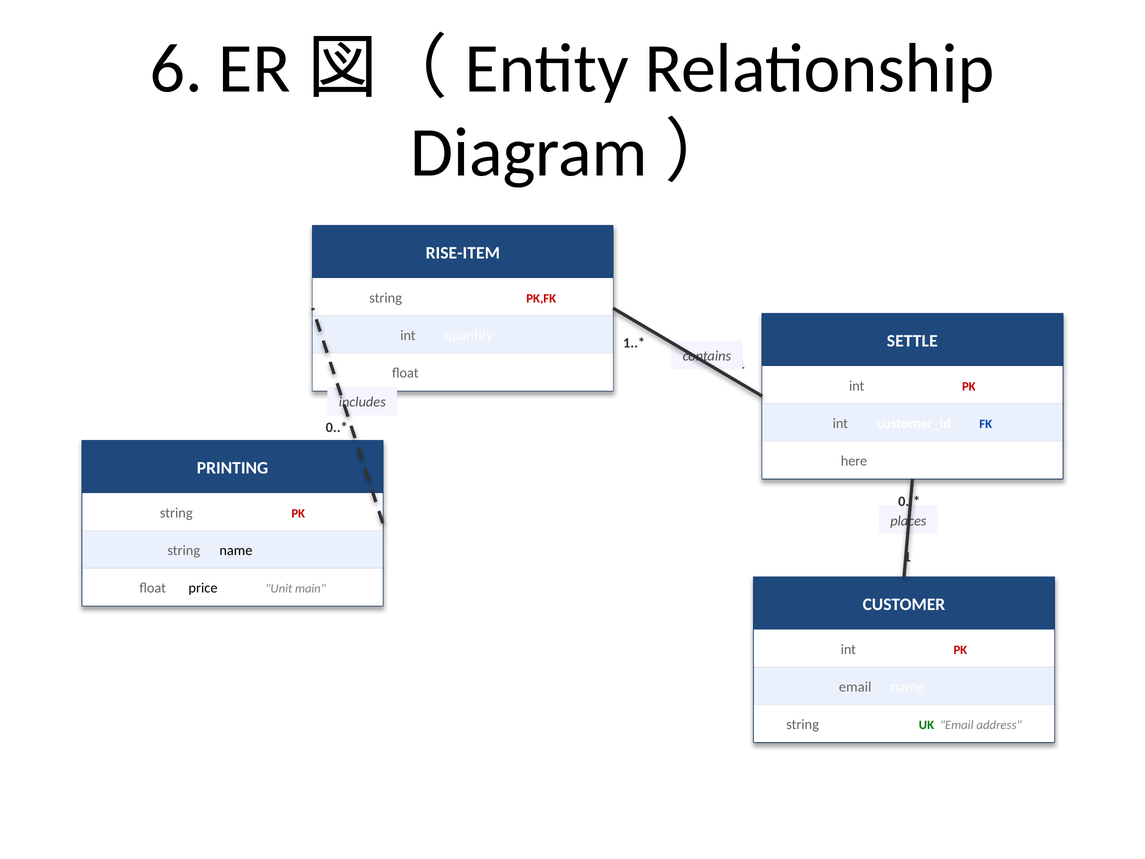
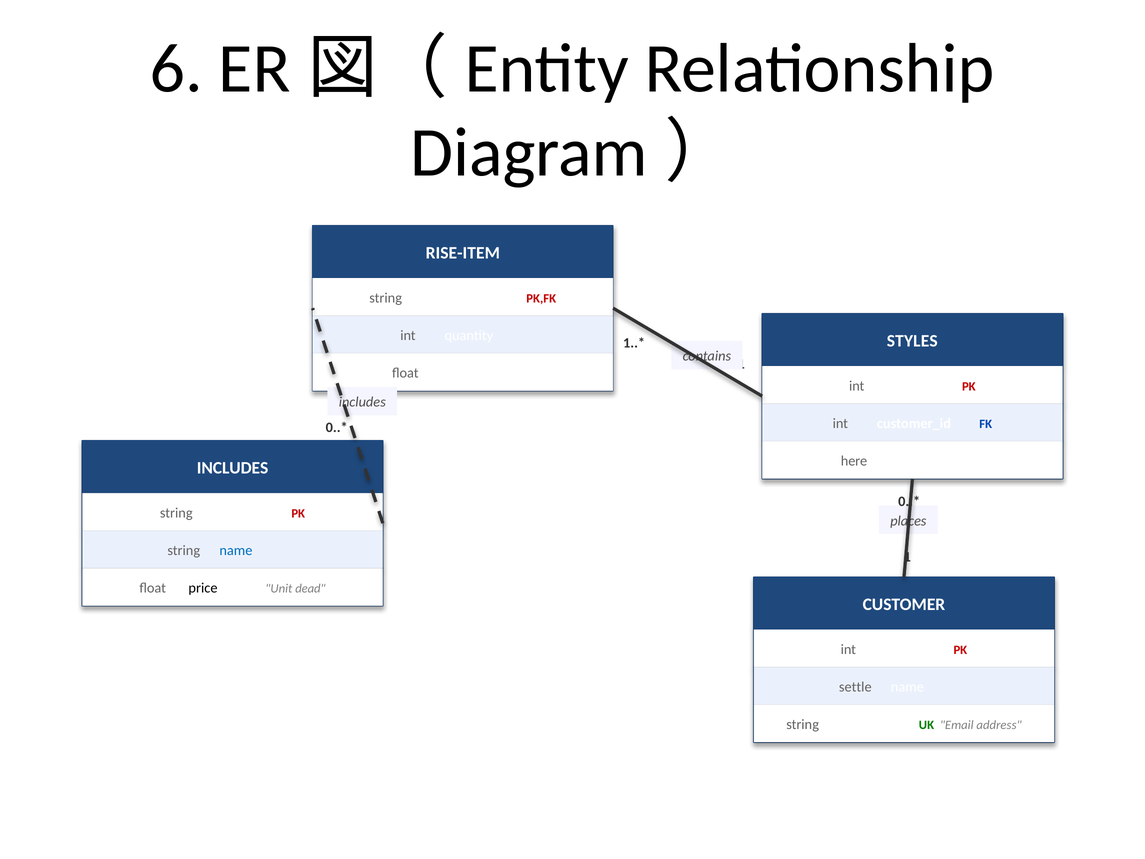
SETTLE: SETTLE -> STYLES (912, 341)
PRINTING: PRINTING -> INCLUDES (233, 468)
name colour: black -> blue (236, 550)
main: main -> dead (310, 588)
email: email -> settle (855, 687)
